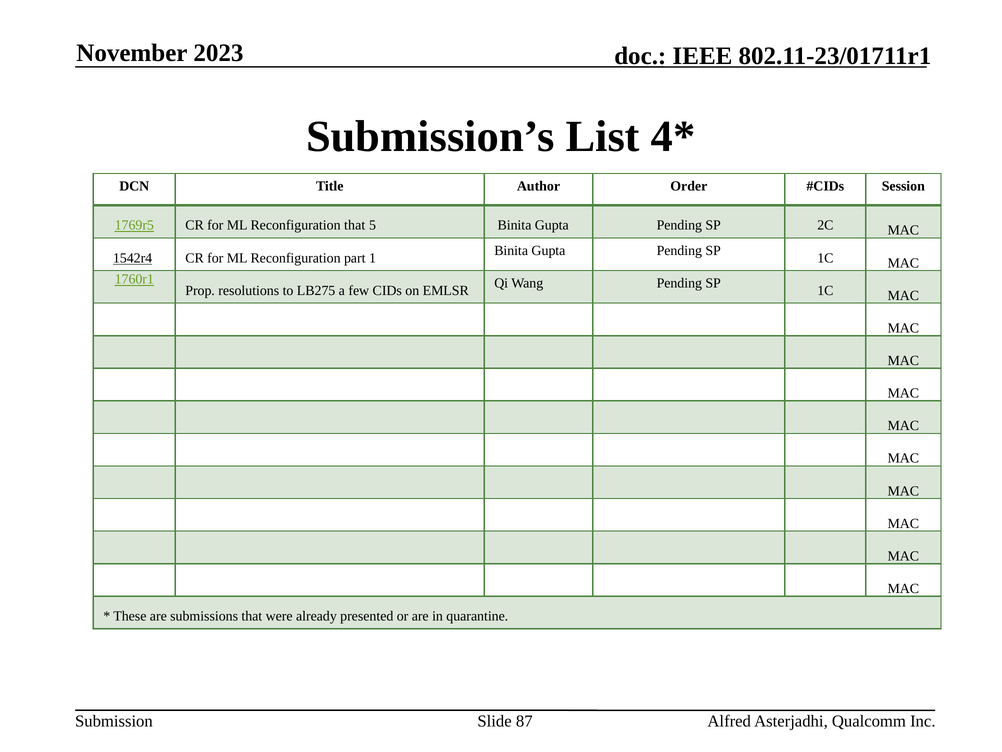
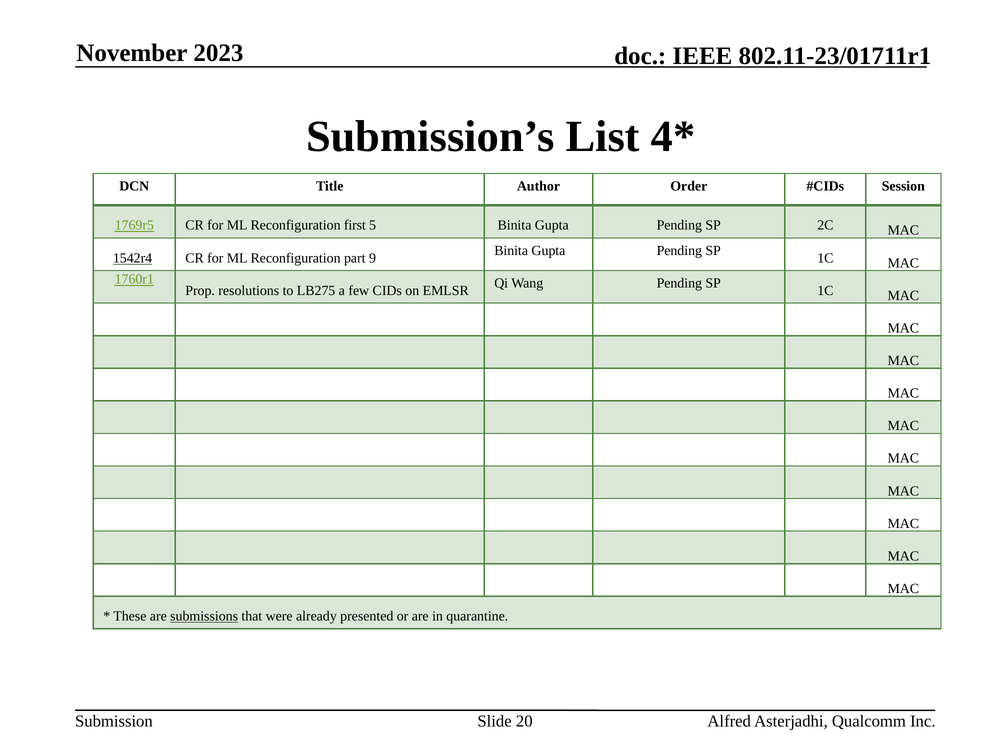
Reconfiguration that: that -> first (355, 225)
1: 1 -> 9 (372, 258)
submissions underline: none -> present (204, 616)
87: 87 -> 20 (524, 721)
